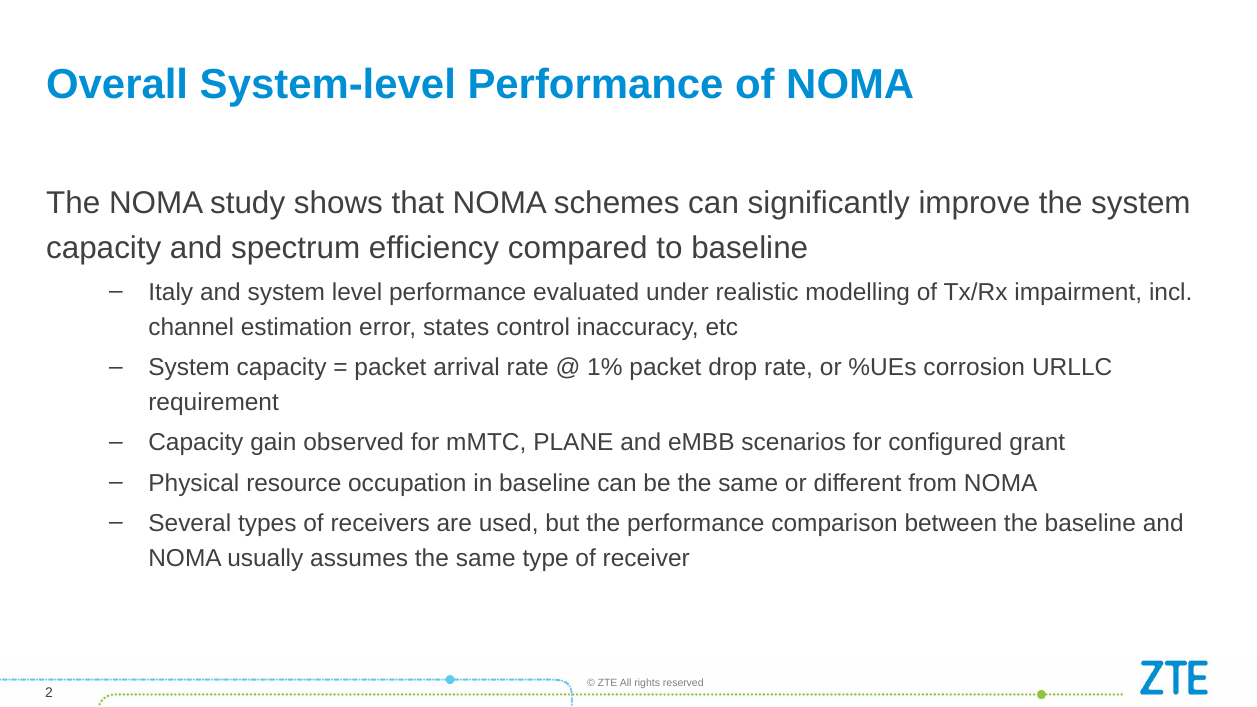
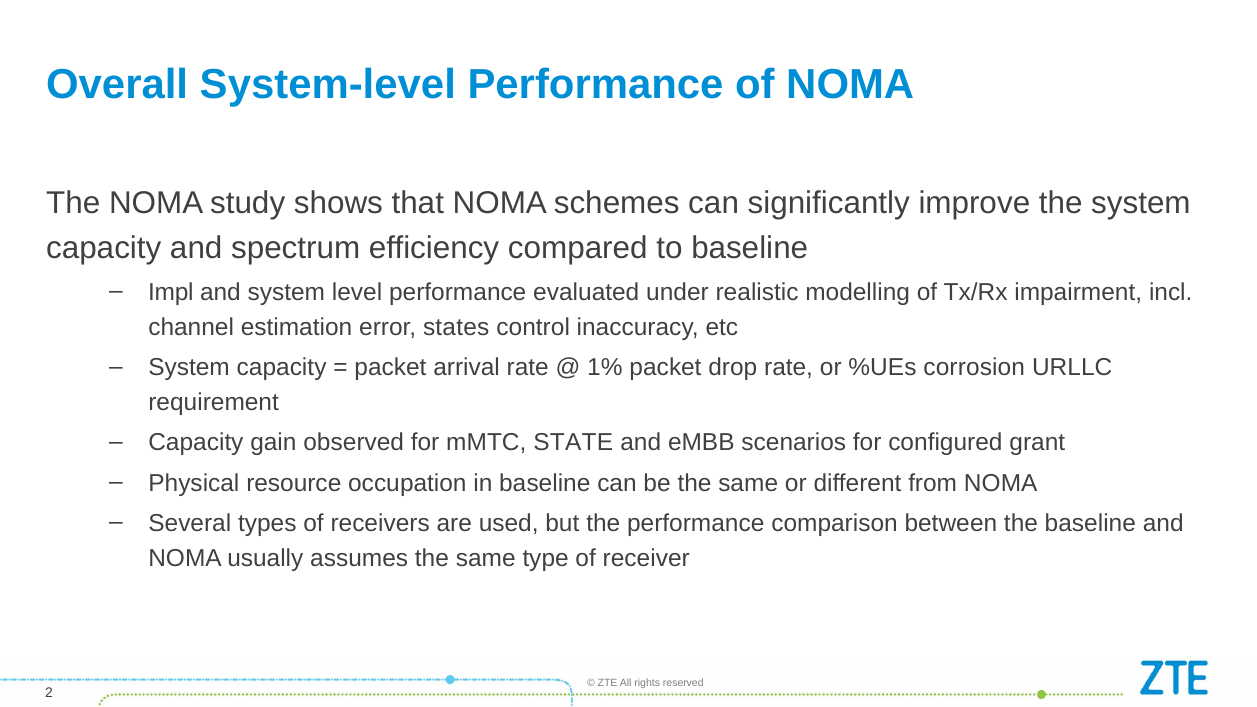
Italy: Italy -> Impl (171, 292)
PLANE: PLANE -> STATE (573, 443)
